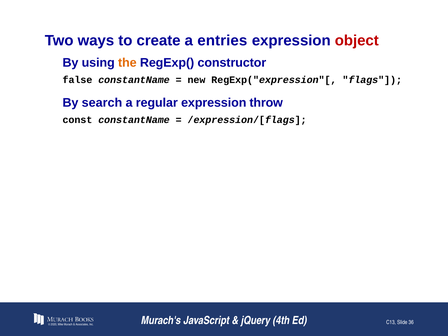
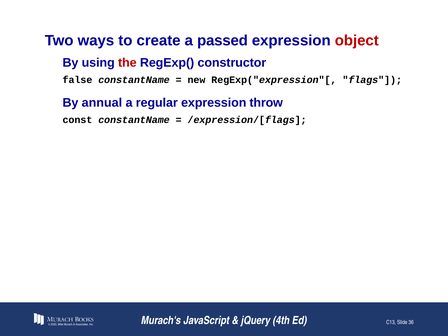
entries: entries -> passed (222, 41)
the colour: orange -> red (127, 63)
search: search -> annual (102, 103)
